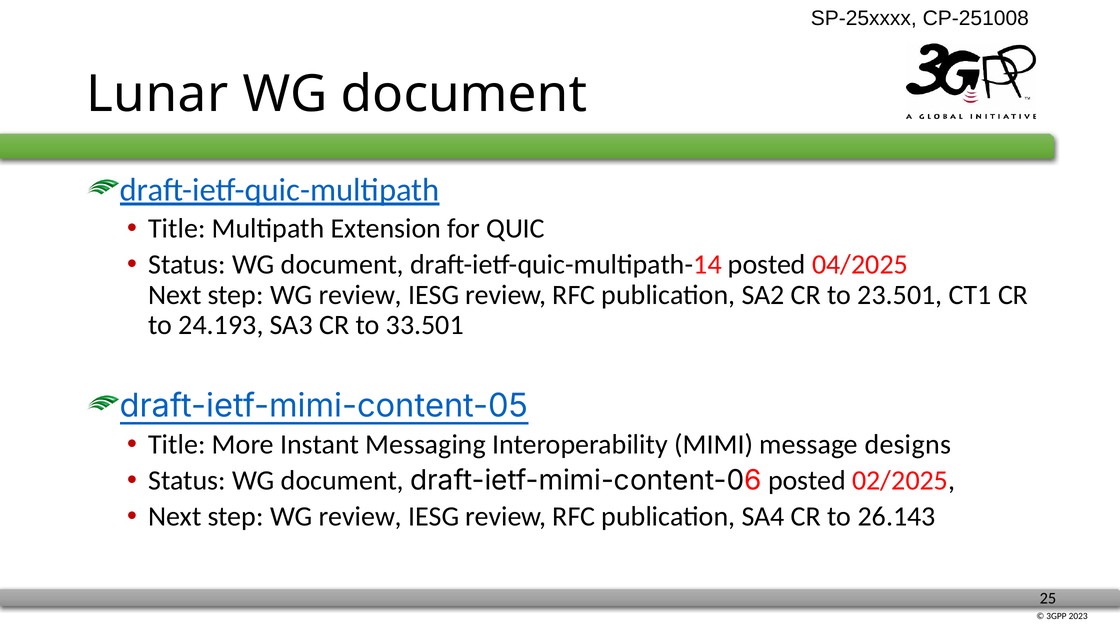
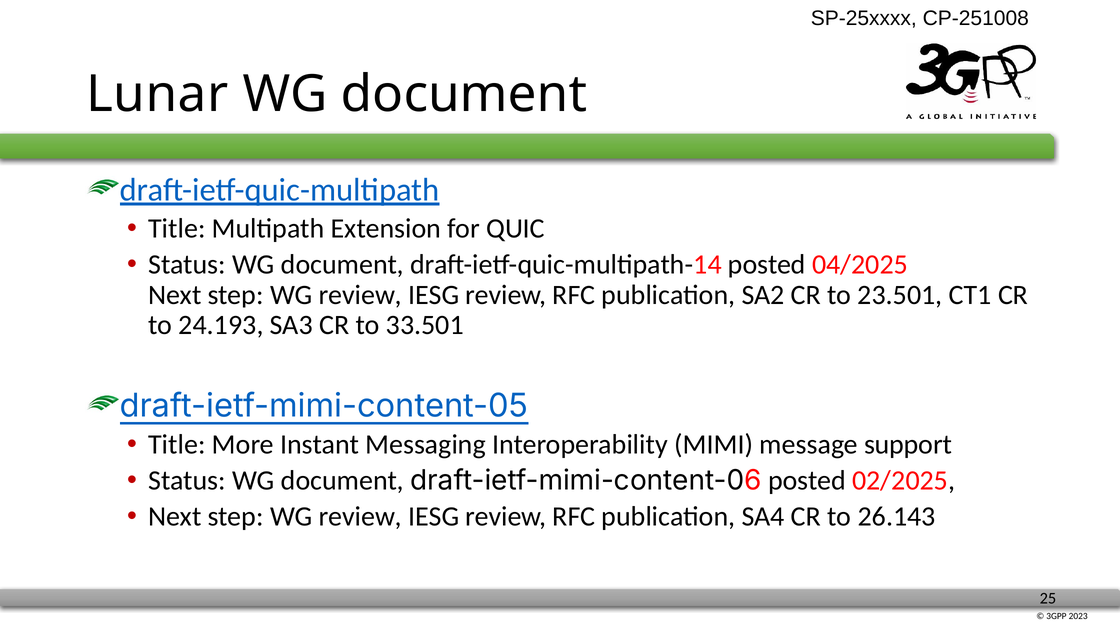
designs: designs -> support (908, 444)
